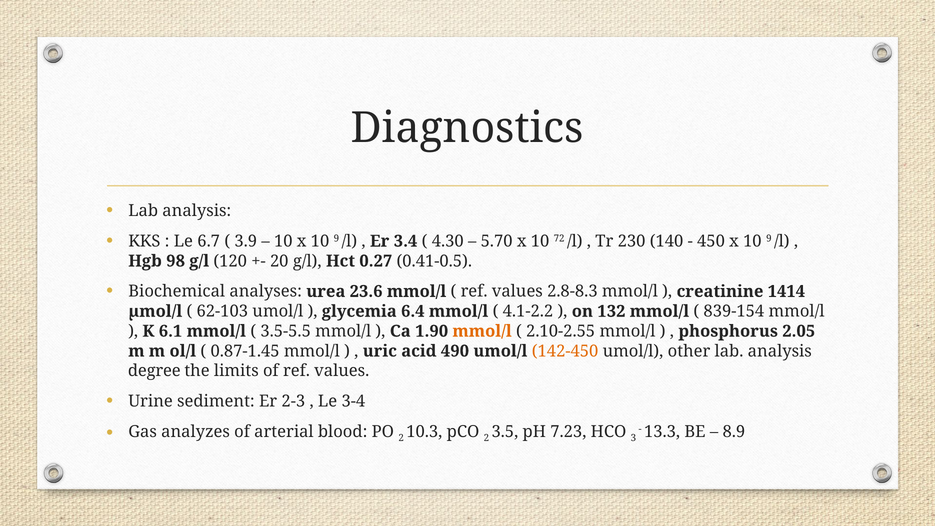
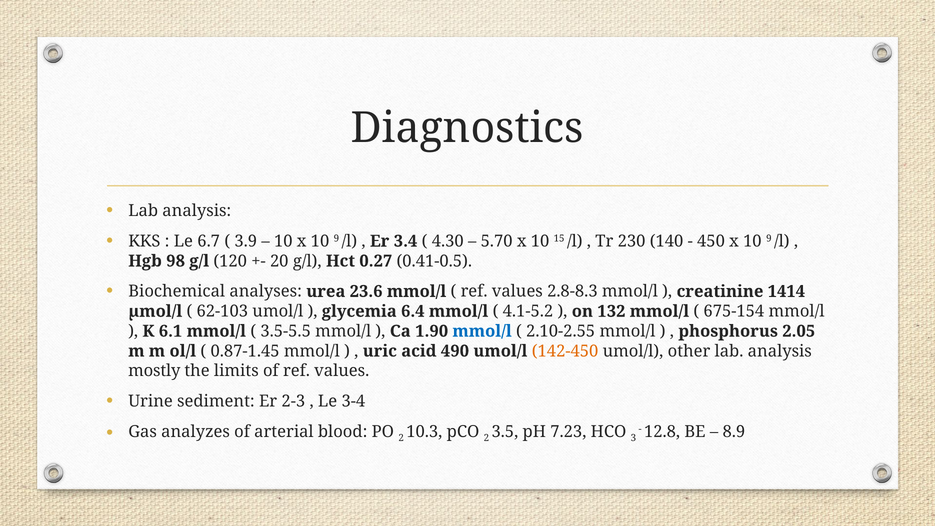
72: 72 -> 15 (559, 238)
4.1-2.2: 4.1-2.2 -> 4.1-5.2 (528, 311)
839-154: 839-154 -> 675-154 (734, 311)
mmol/l colour: orange -> blue (482, 331)
degree: degree -> mostly (154, 371)
13.3: 13.3 -> 12.8 (662, 432)
